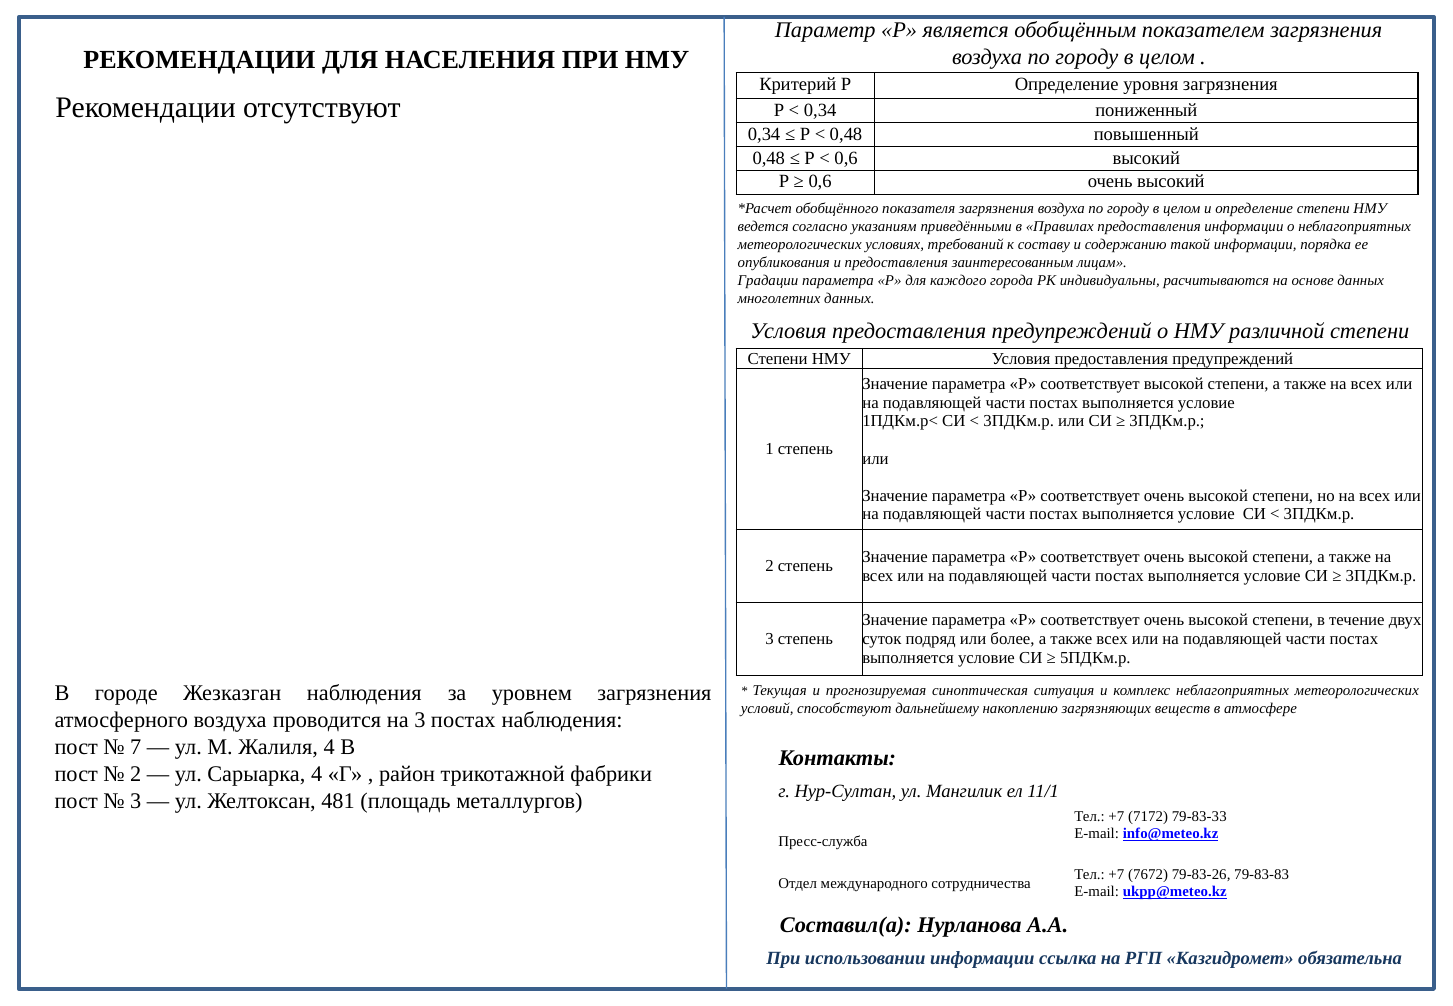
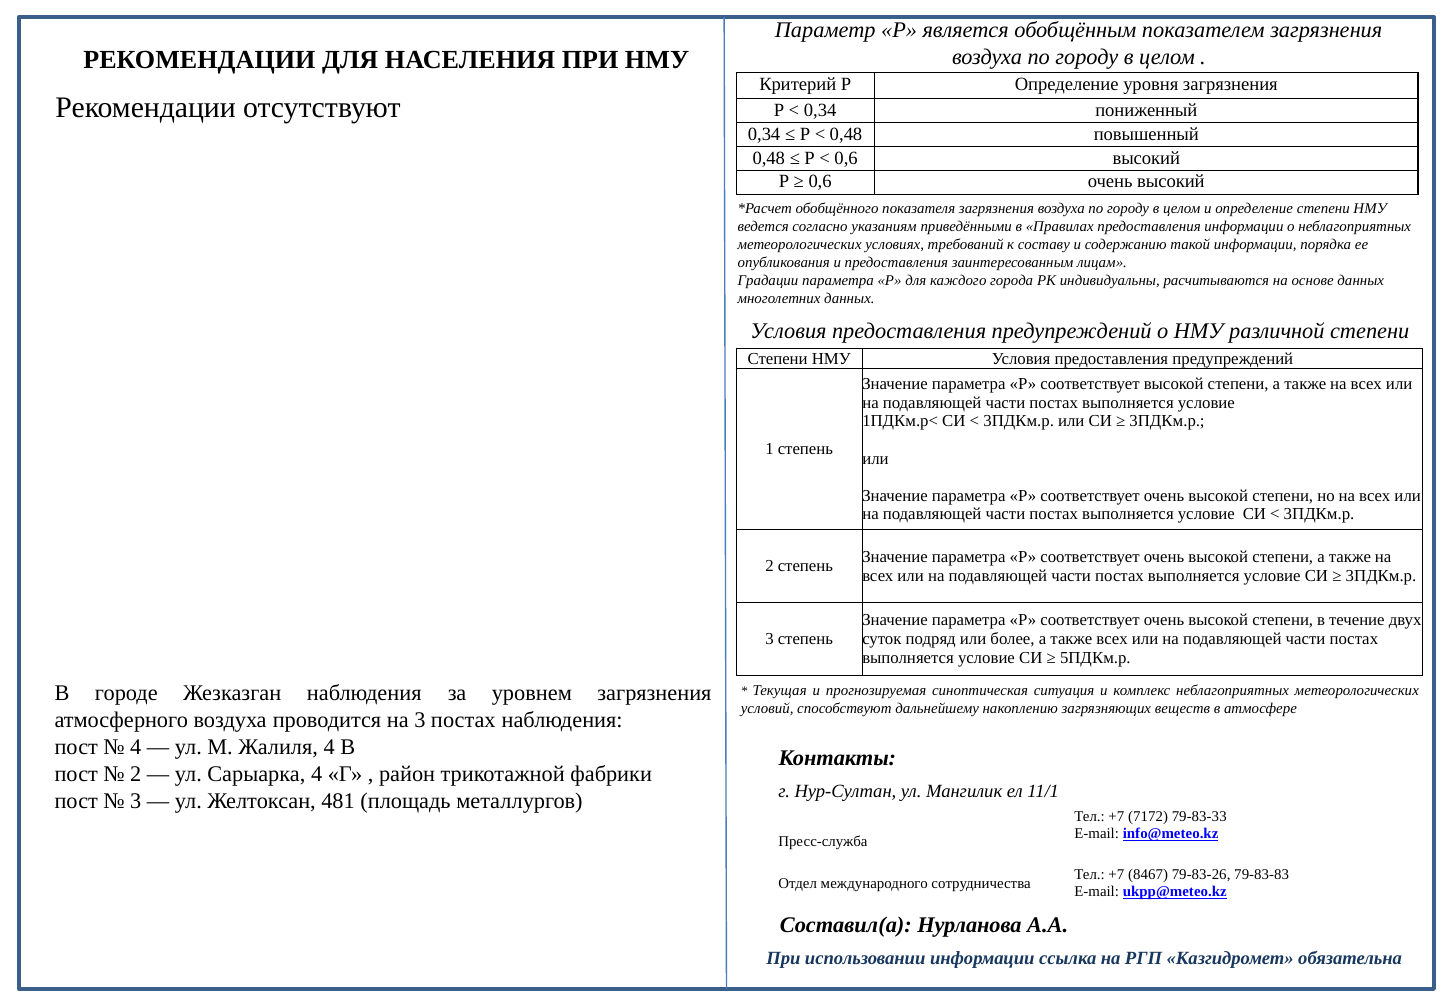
7: 7 -> 4 (136, 747)
7672: 7672 -> 8467 (1148, 875)
